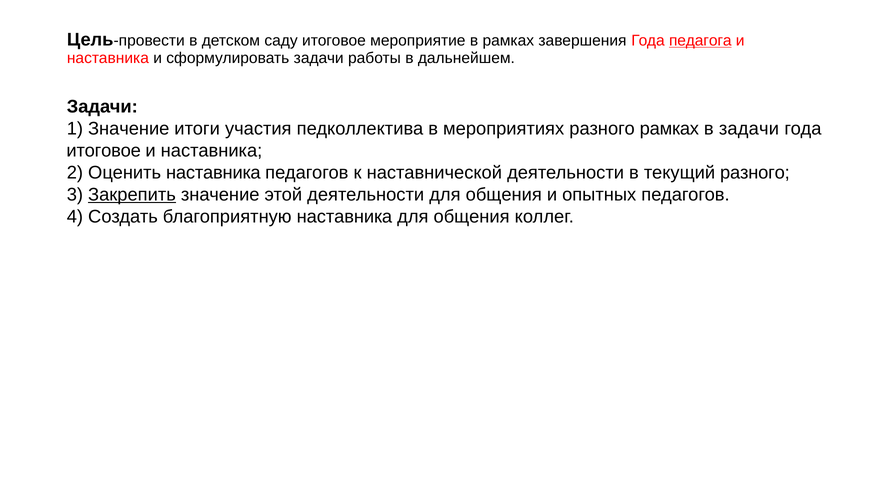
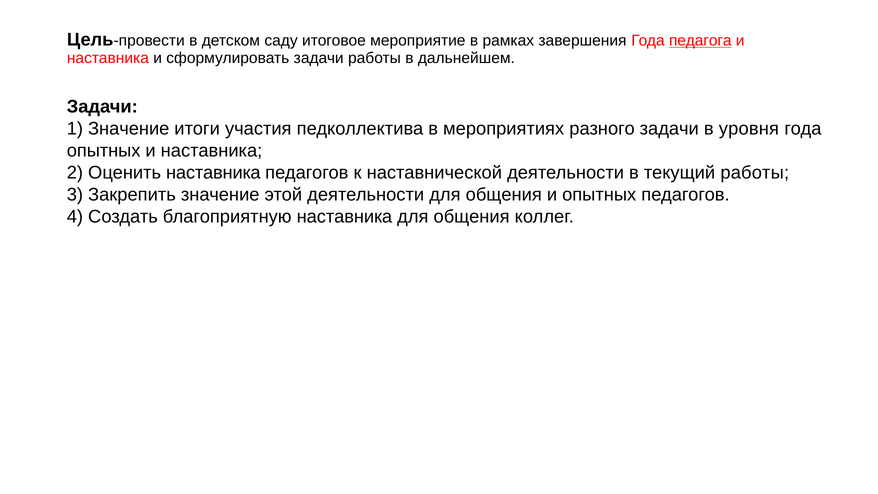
разного рамках: рамках -> задачи (669, 129)
в задачи: задачи -> уровня (749, 129)
итоговое: итоговое -> опытных (104, 151)
текущий разного: разного -> работы (755, 173)
Закрепить underline: present -> none (132, 195)
